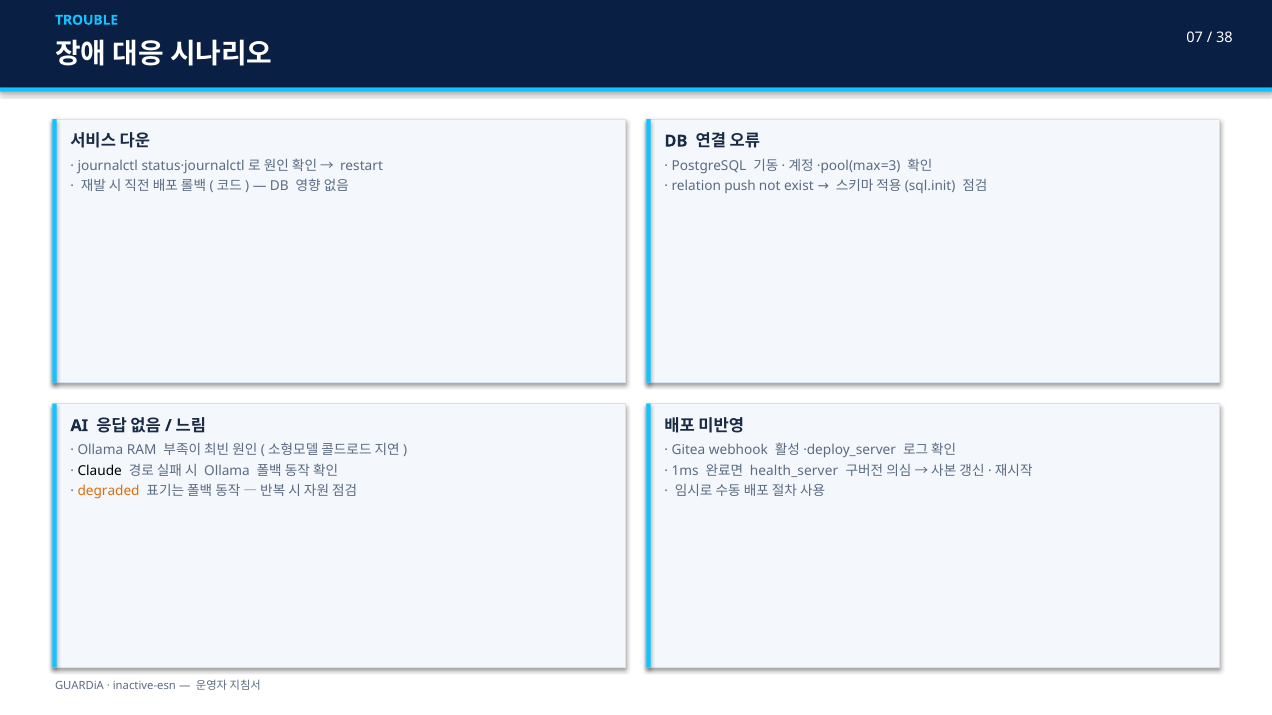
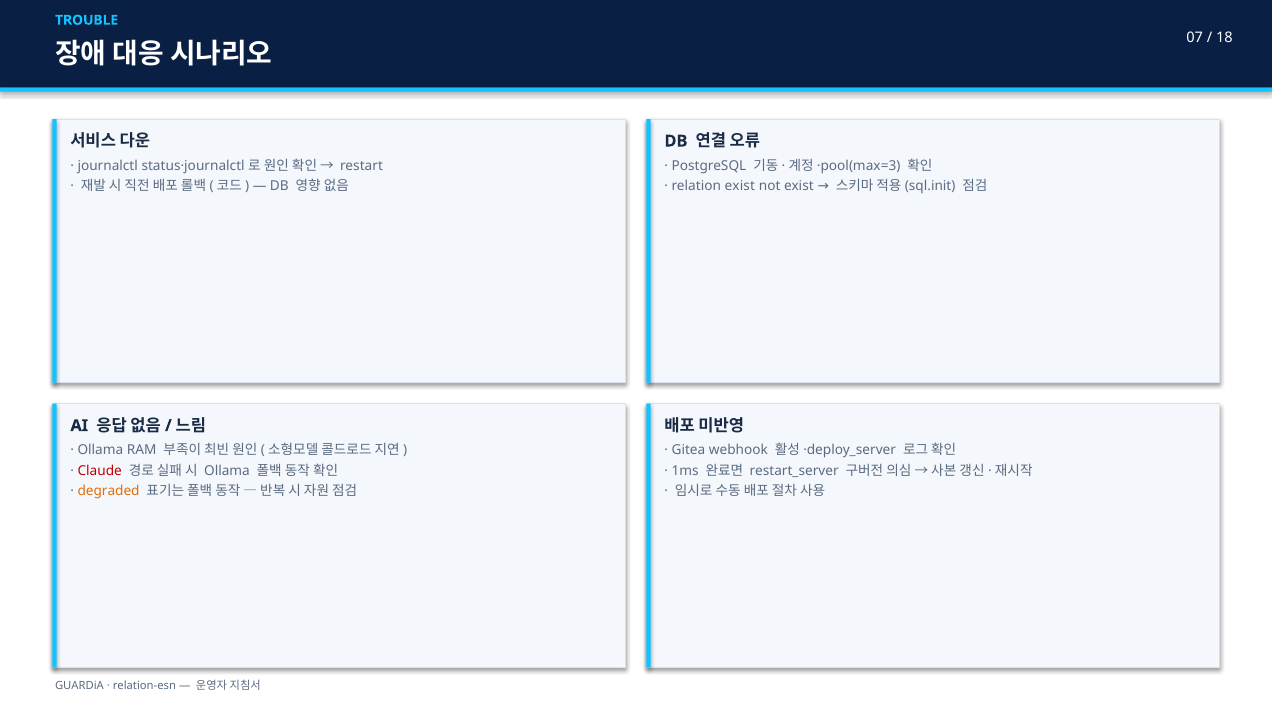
38: 38 -> 18 (1224, 38)
relation push: push -> exist (740, 186)
Claude colour: black -> red (100, 471)
health_server: health_server -> restart_server (794, 471)
inactive-esn: inactive-esn -> relation-esn (144, 686)
